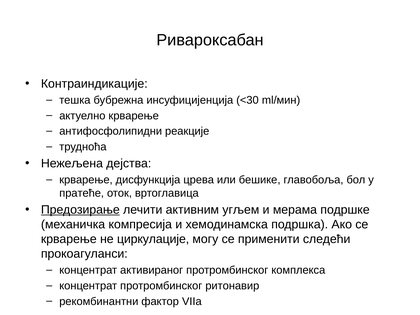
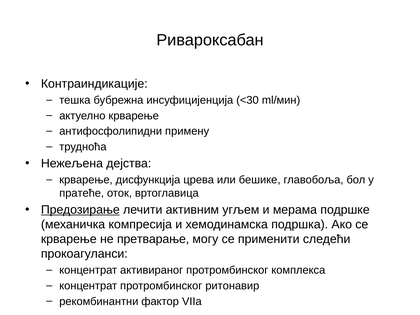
реакције: реакције -> примену (187, 131)
циркулације: циркулације -> претварање (153, 239)
